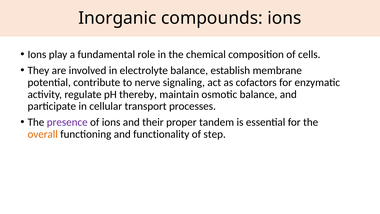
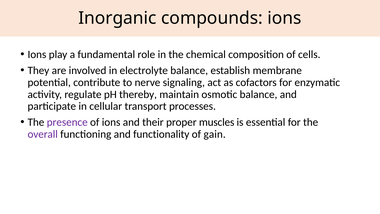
tandem: tandem -> muscles (217, 122)
overall colour: orange -> purple (43, 134)
step: step -> gain (215, 134)
